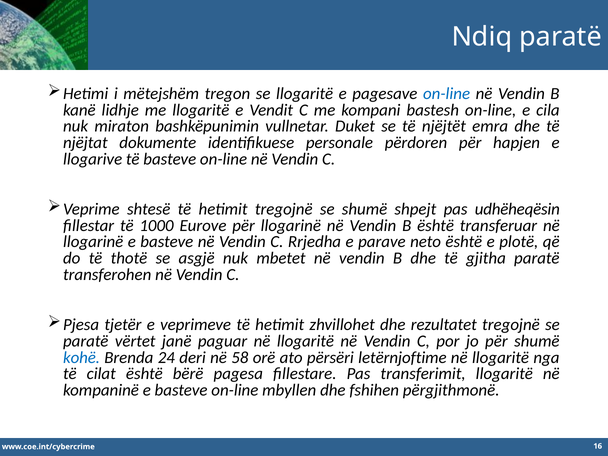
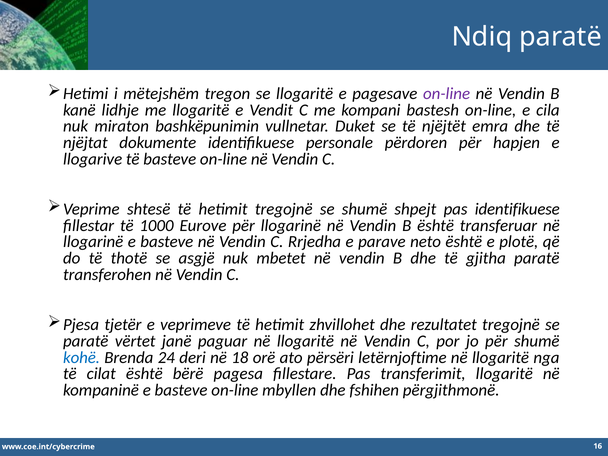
on-line colour: blue -> purple (447, 94)
pas udhëheqësin: udhëheqësin -> identifikuese (517, 209)
58: 58 -> 18 (240, 357)
